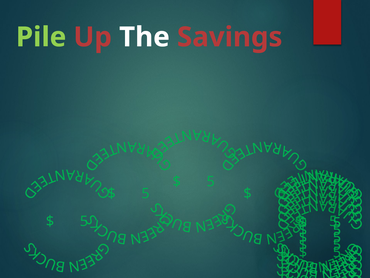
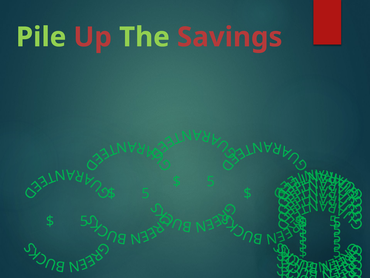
The colour: white -> light green (144, 37)
